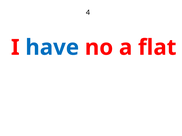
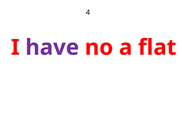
have colour: blue -> purple (52, 48)
